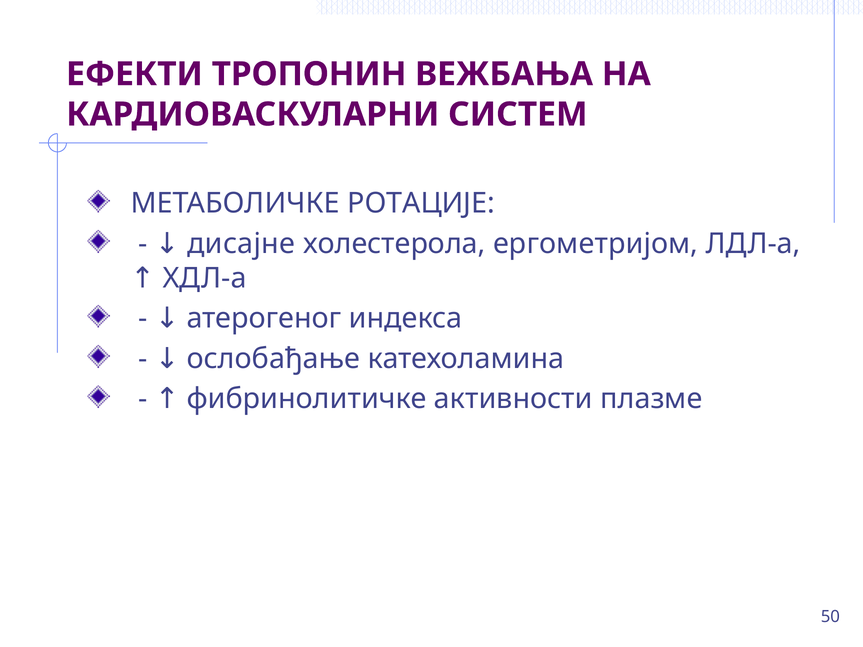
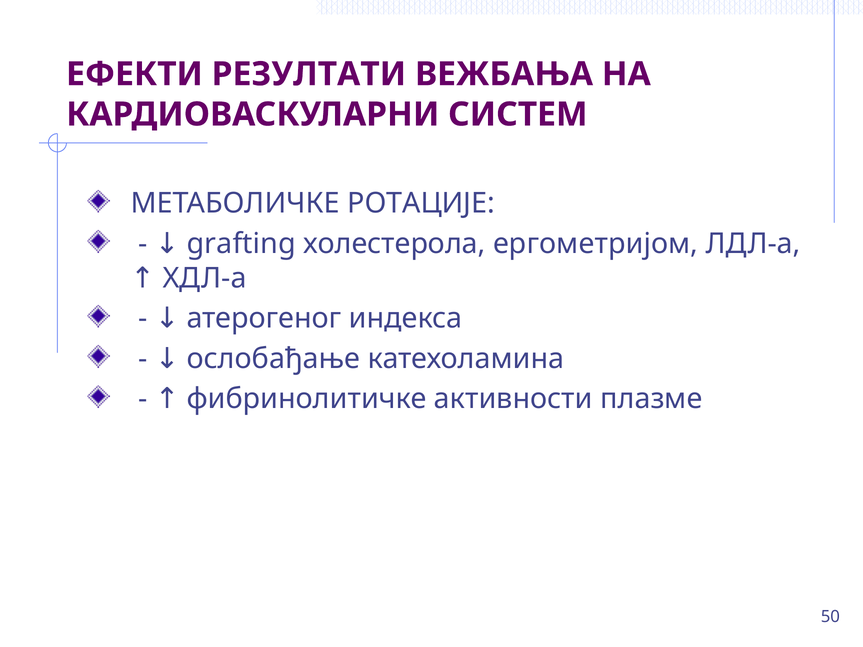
ТРОПОНИН: ТРОПОНИН -> РЕЗУЛТАТИ (309, 74)
дисајне: дисајне -> grafting (241, 244)
